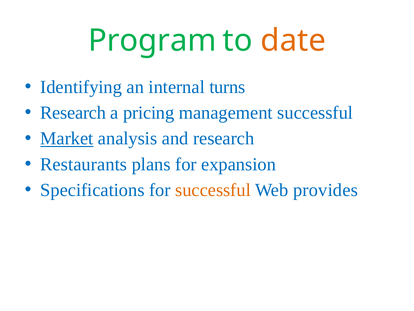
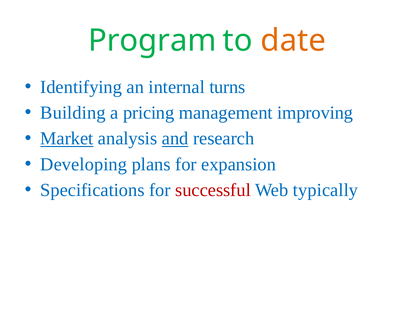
Research: Research -> Building (73, 113)
management successful: successful -> improving (315, 113)
and underline: none -> present (175, 138)
Restaurants: Restaurants -> Developing (84, 164)
successful colour: orange -> red (213, 190)
provides: provides -> typically (326, 190)
